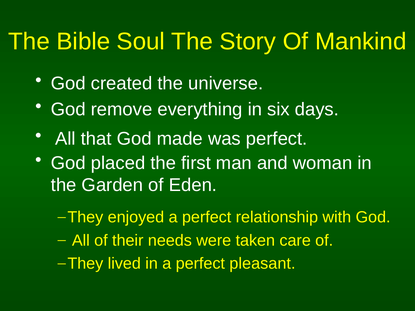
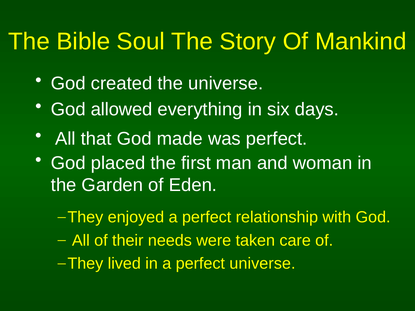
remove: remove -> allowed (122, 109)
perfect pleasant: pleasant -> universe (262, 264)
